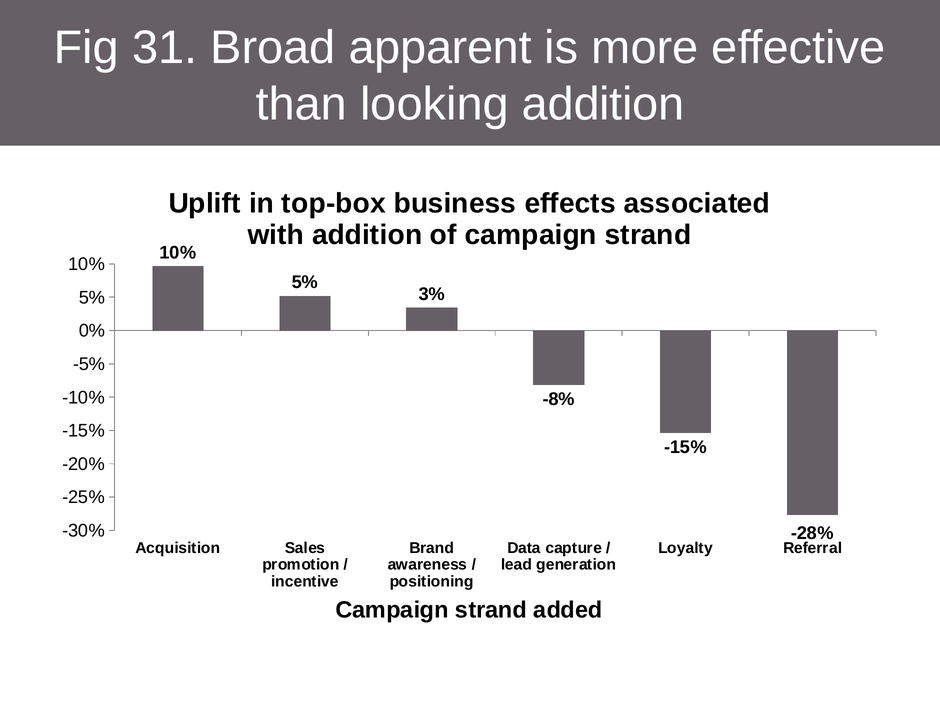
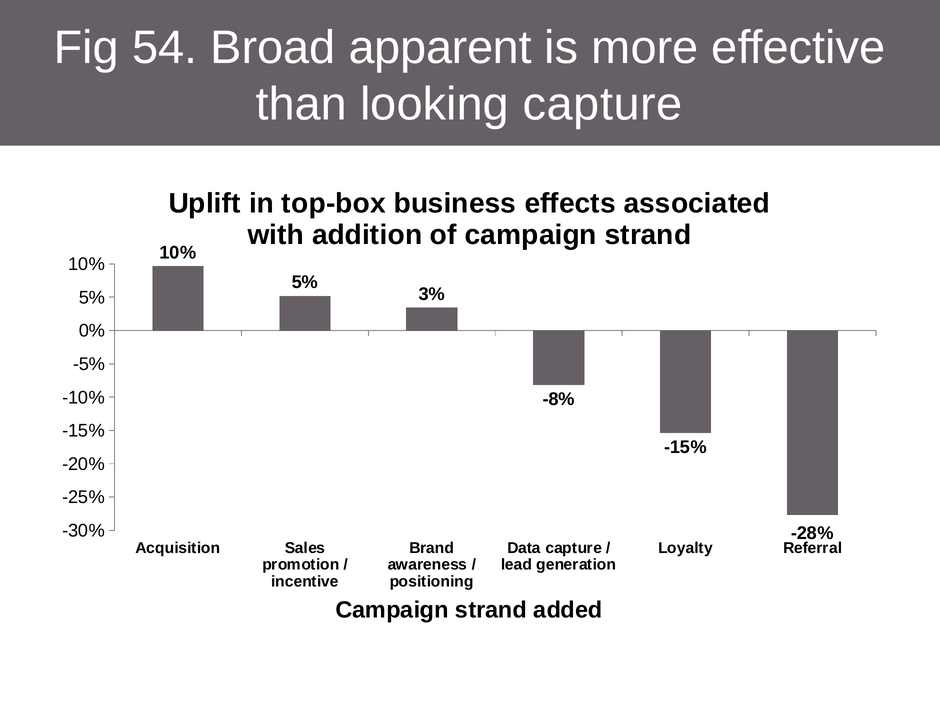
31: 31 -> 54 (165, 48)
looking addition: addition -> capture (603, 104)
